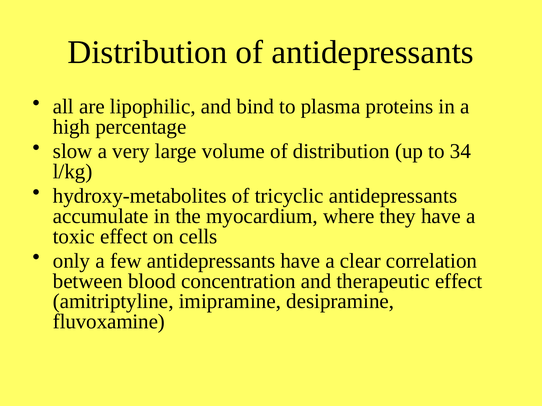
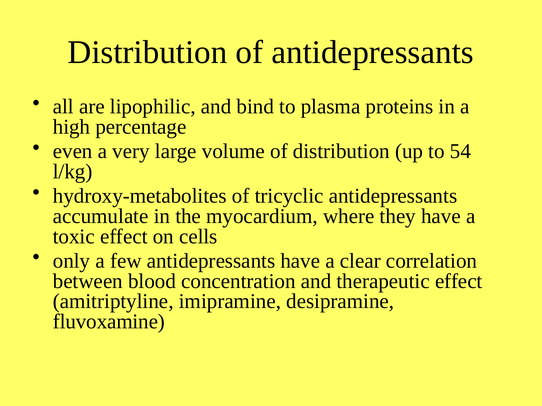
slow: slow -> even (73, 152)
34: 34 -> 54 (460, 152)
